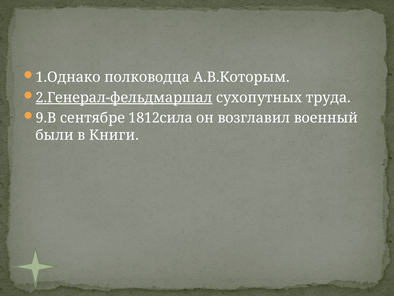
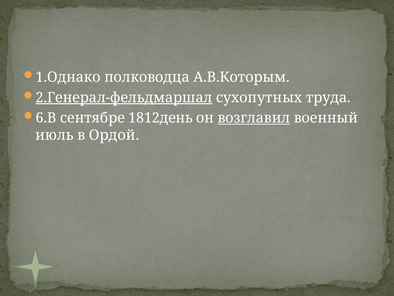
9.В: 9.В -> 6.В (46, 118)
1812сила: 1812сила -> 1812день (161, 118)
возглавил underline: none -> present (254, 118)
были: были -> июль (54, 135)
Книги: Книги -> Ордой (114, 135)
